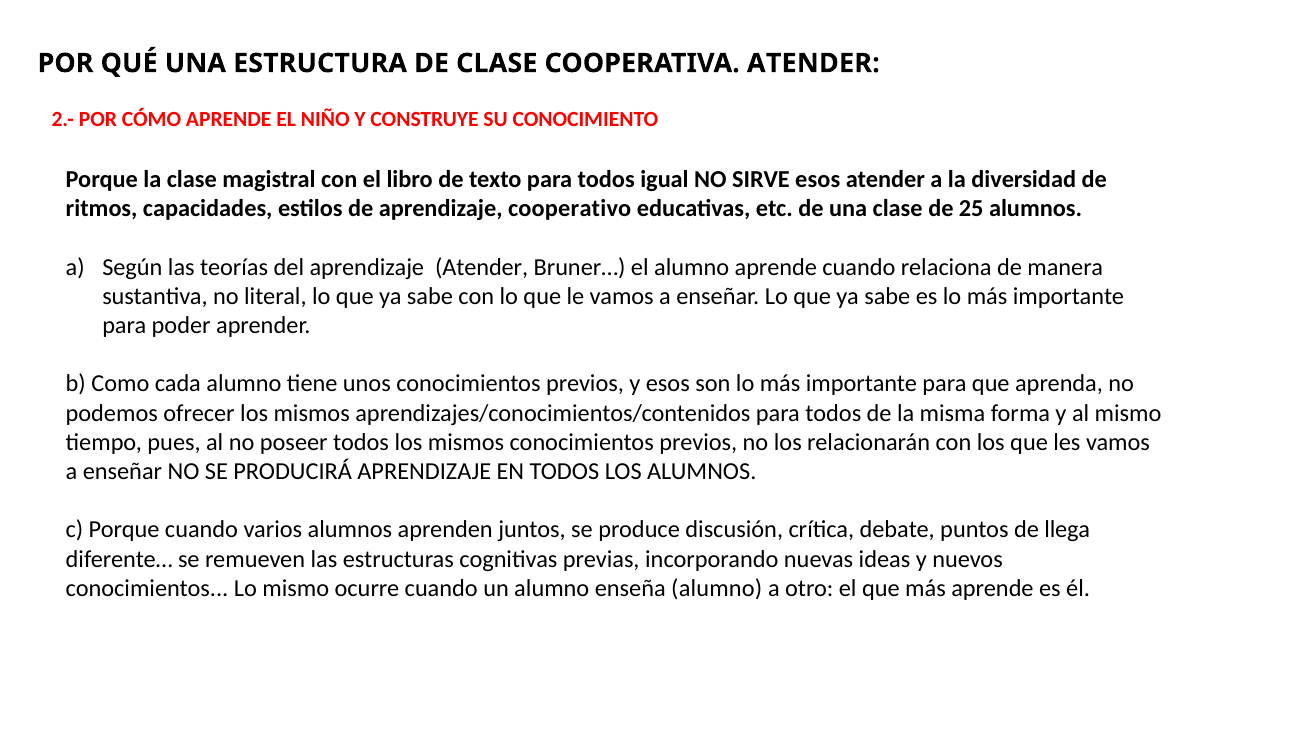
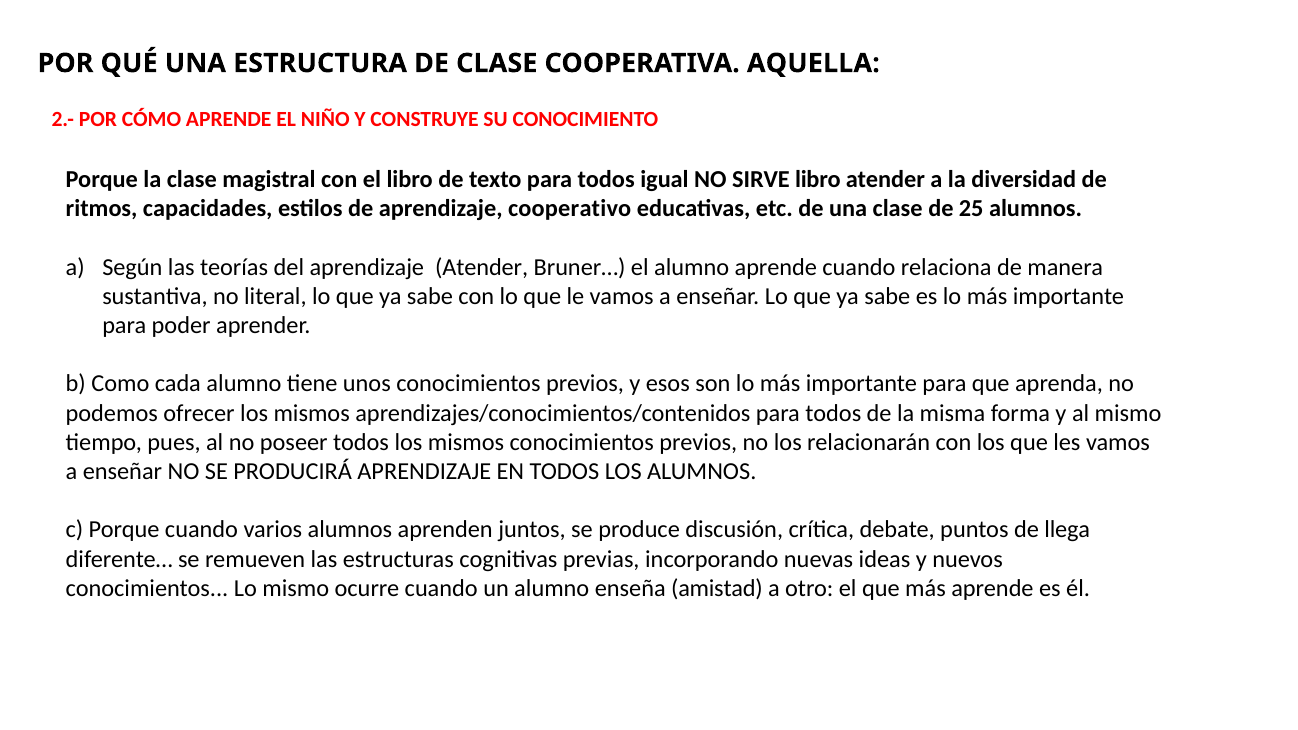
COOPERATIVA ATENDER: ATENDER -> AQUELLA (813, 63)
SIRVE esos: esos -> libro (818, 179)
enseña alumno: alumno -> amistad (717, 588)
